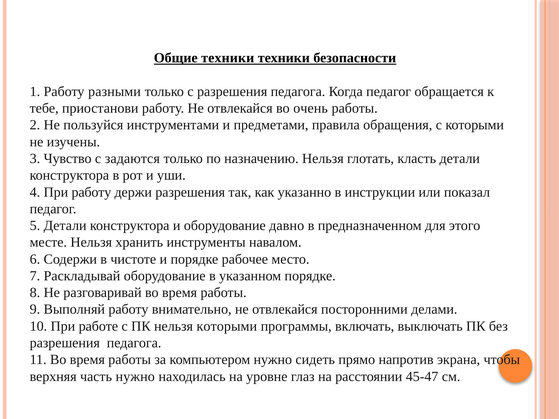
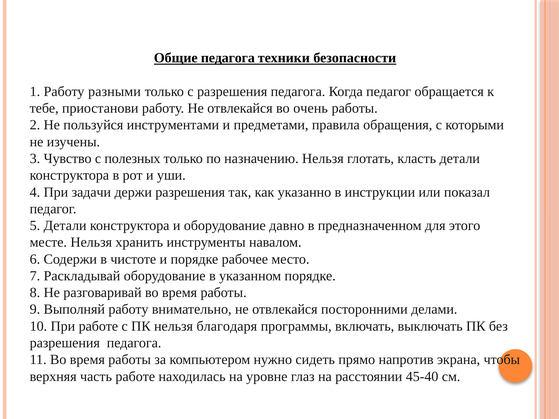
Общие техники: техники -> педагога (228, 58)
задаются: задаются -> полезных (132, 159)
При работу: работу -> задачи (91, 192)
нельзя которыми: которыми -> благодаря (227, 326)
часть нужно: нужно -> работе (135, 377)
45-47: 45-47 -> 45-40 (422, 377)
